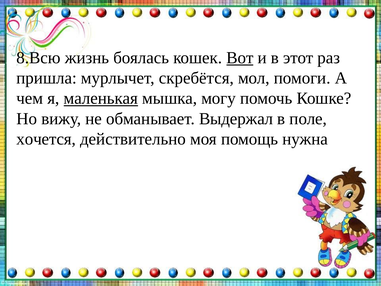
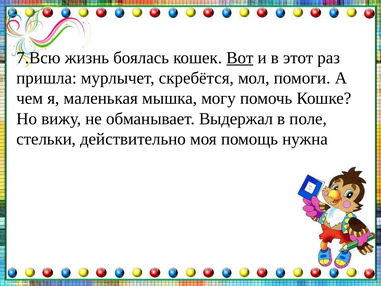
8.Всю: 8.Всю -> 7.Всю (39, 58)
маленькая underline: present -> none (101, 98)
хочется: хочется -> стельки (46, 139)
